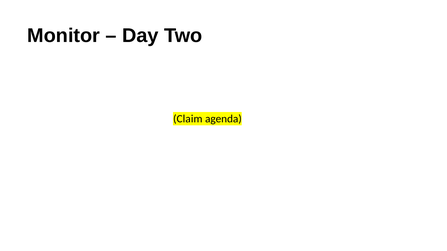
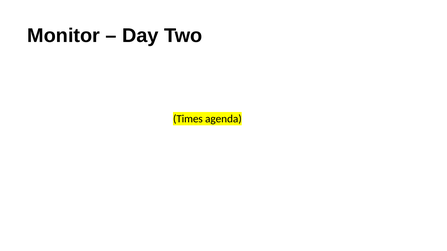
Claim: Claim -> Times (188, 119)
